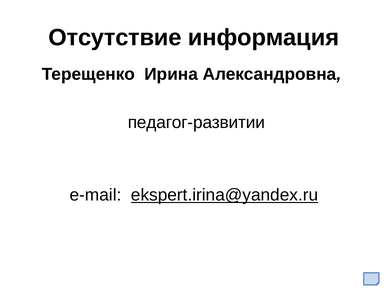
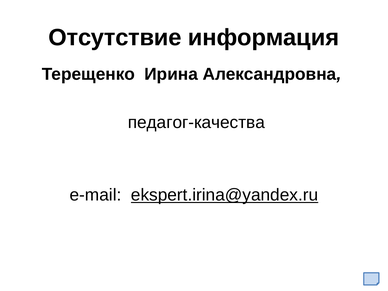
педагог-развитии: педагог-развитии -> педагог-качества (196, 122)
